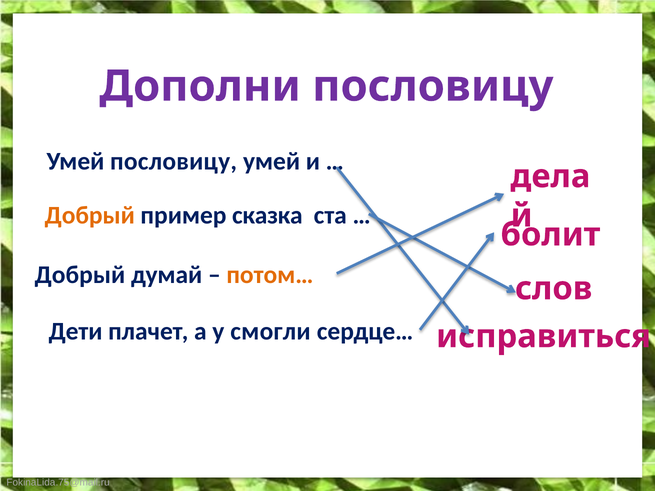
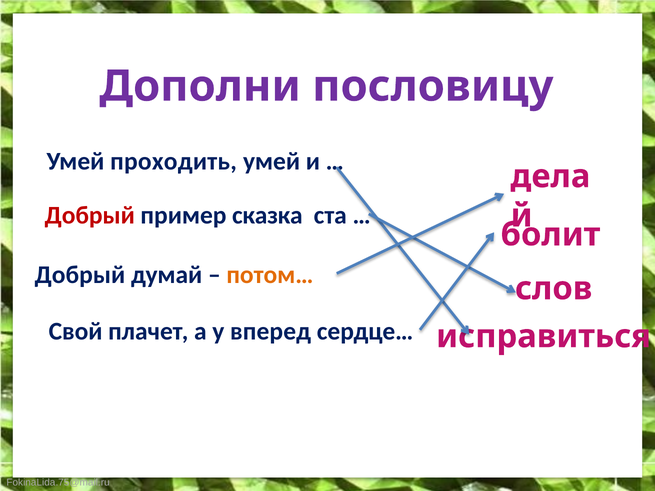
Умей пословицу: пословицу -> проходить (174, 162)
Добрый colour: orange -> red (90, 215)
Дети: Дети -> Свой (76, 332)
смогли: смогли -> вперед (271, 332)
